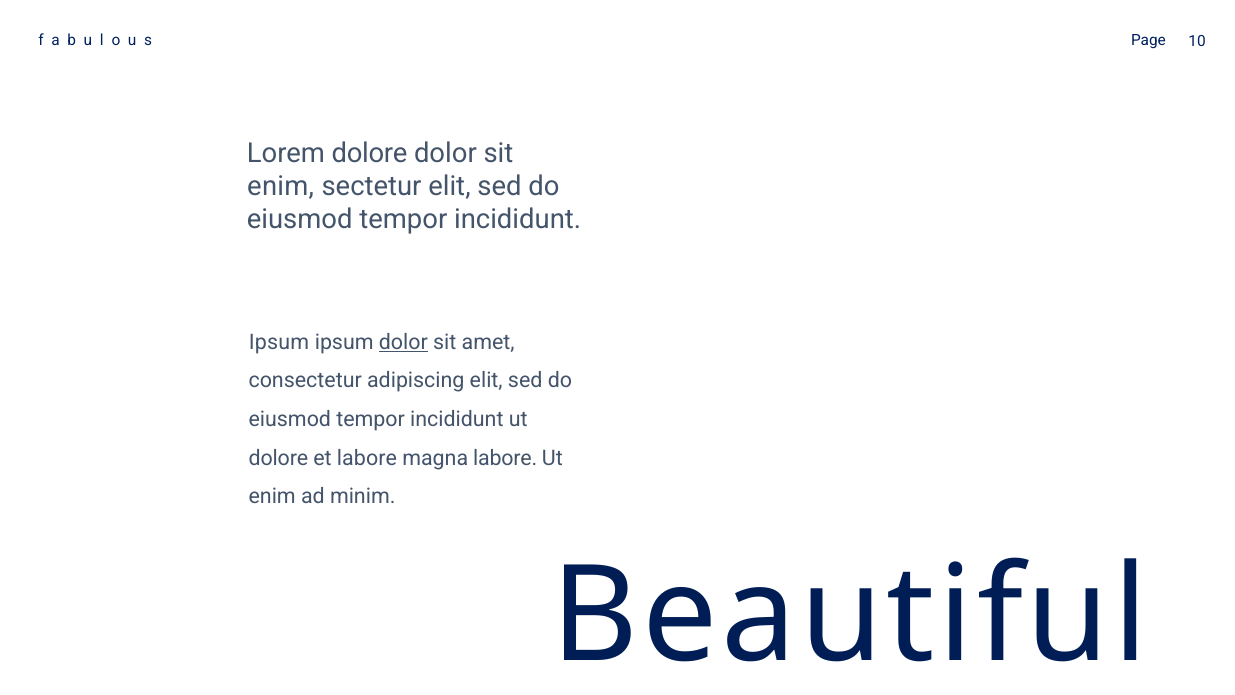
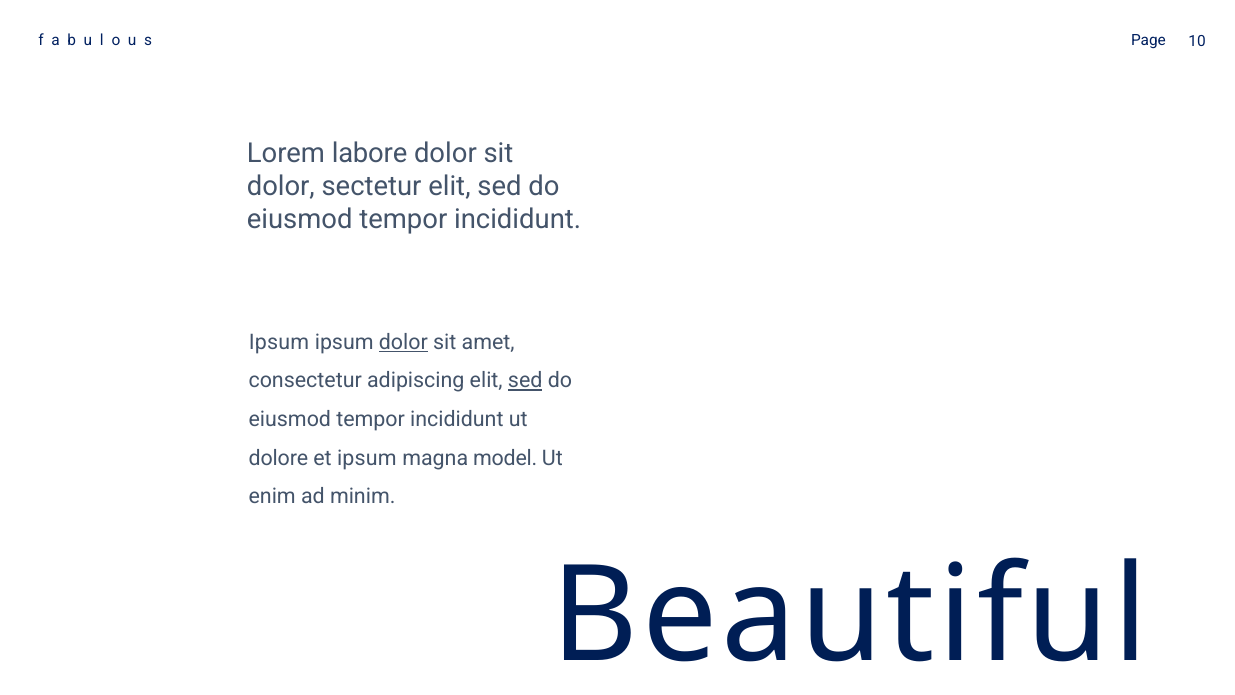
Lorem dolore: dolore -> labore (370, 153)
enim: enim -> dolor (281, 186)
sed underline: none -> present (525, 381)
et labore: labore -> ipsum (367, 458)
magna labore: labore -> model (505, 458)
